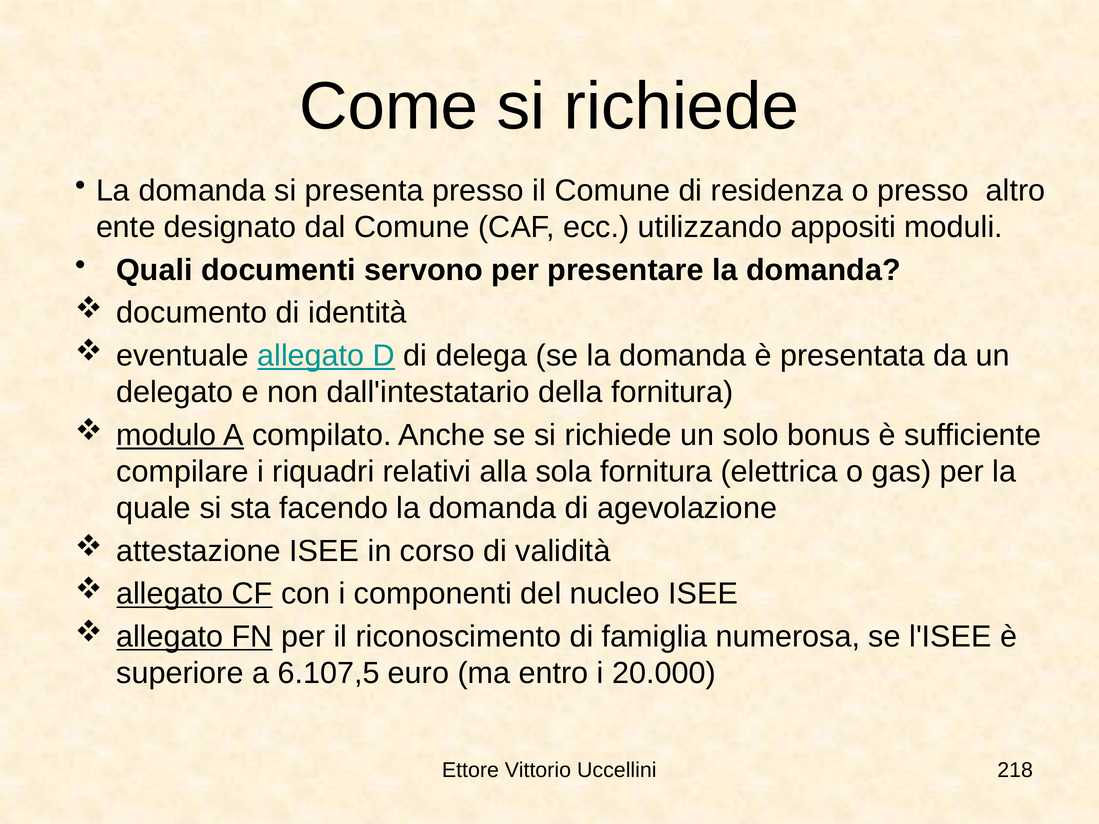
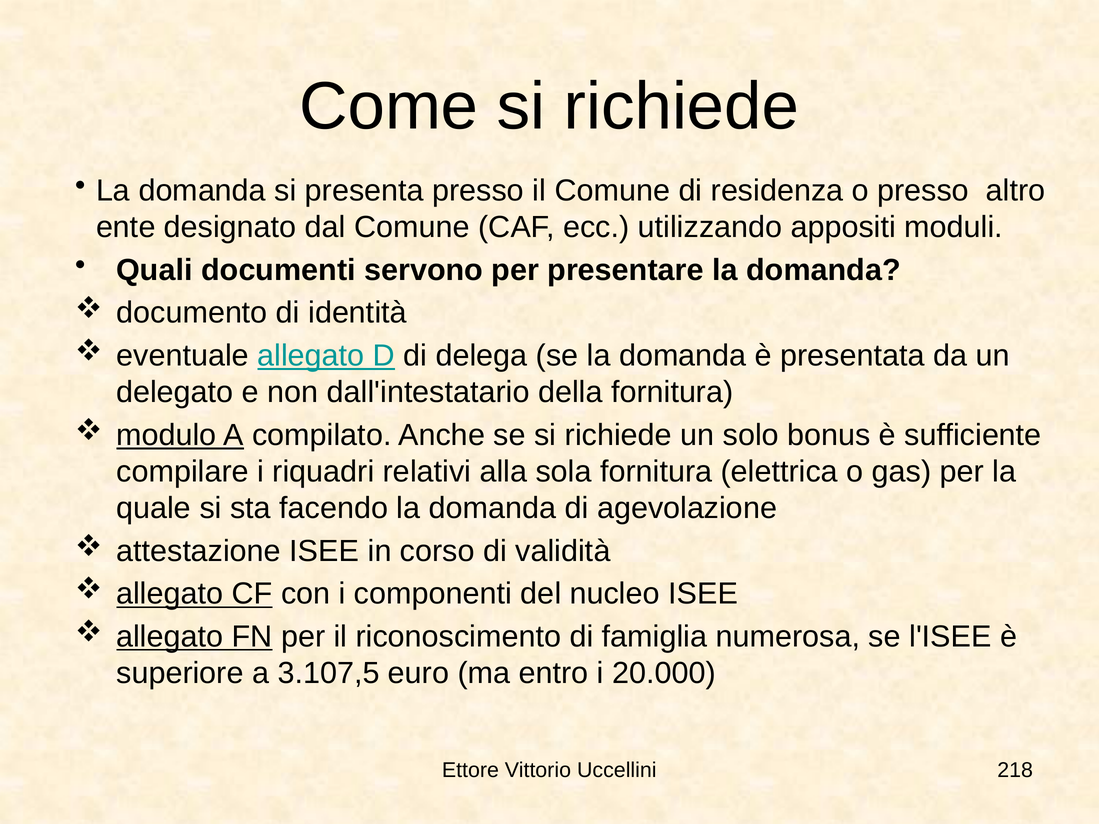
6.107,5: 6.107,5 -> 3.107,5 (329, 673)
